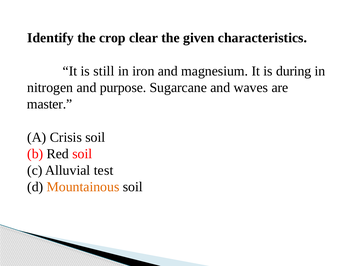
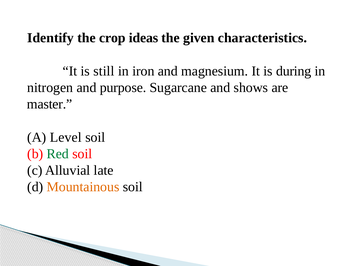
clear: clear -> ideas (144, 38)
waves: waves -> shows (251, 88)
Crisis: Crisis -> Level (66, 137)
Red colour: black -> green (58, 154)
test: test -> late (104, 170)
